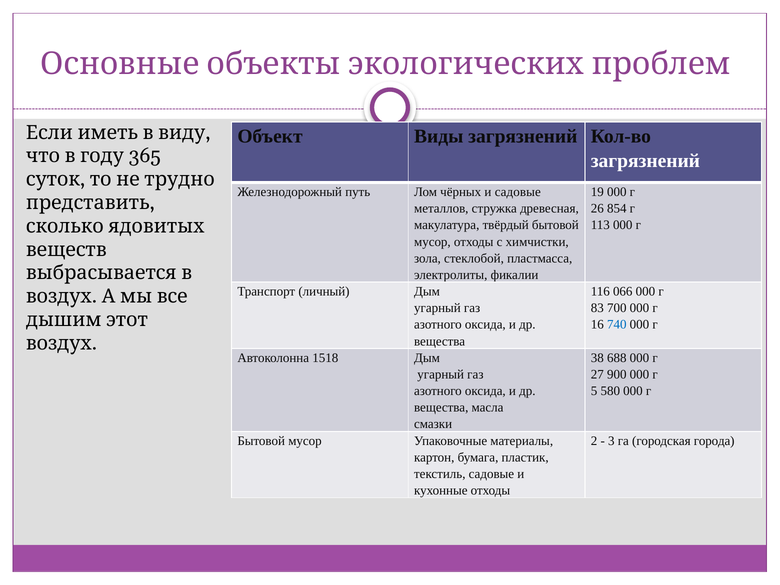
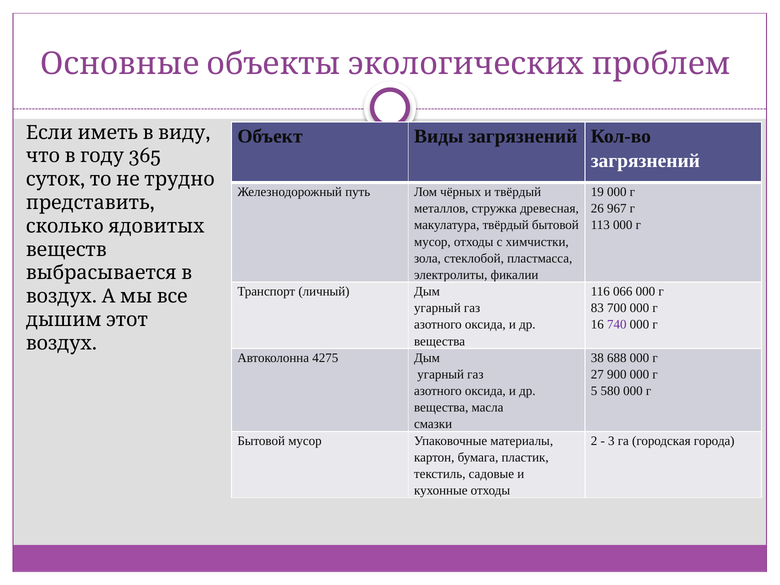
и садовые: садовые -> твёрдый (518, 192)
854: 854 -> 967 (617, 209)
740 colour: blue -> purple (617, 325)
1518: 1518 -> 4275 (325, 358)
